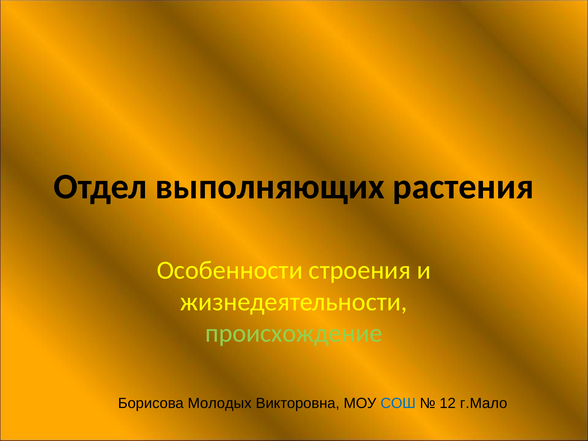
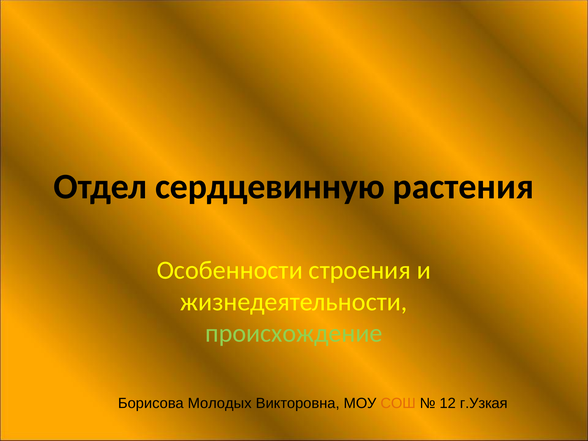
выполняющих: выполняющих -> сердцевинную (270, 187)
СОШ colour: blue -> orange (398, 403)
г.Мало: г.Мало -> г.Узкая (484, 403)
